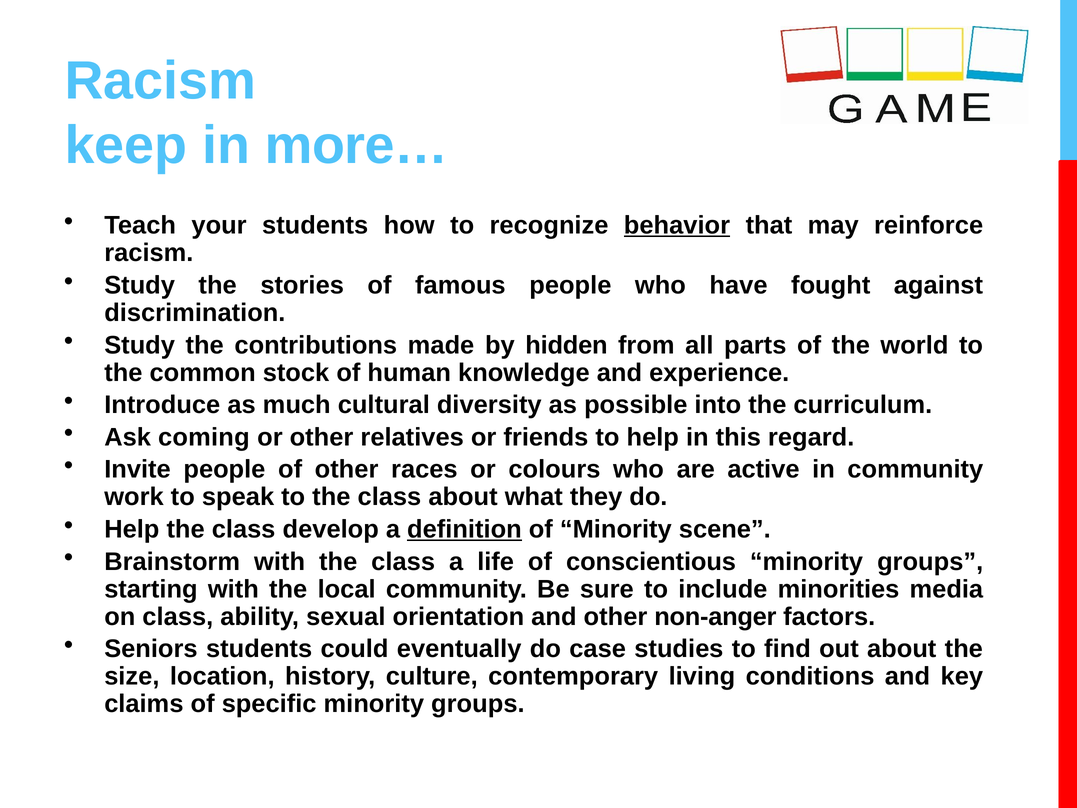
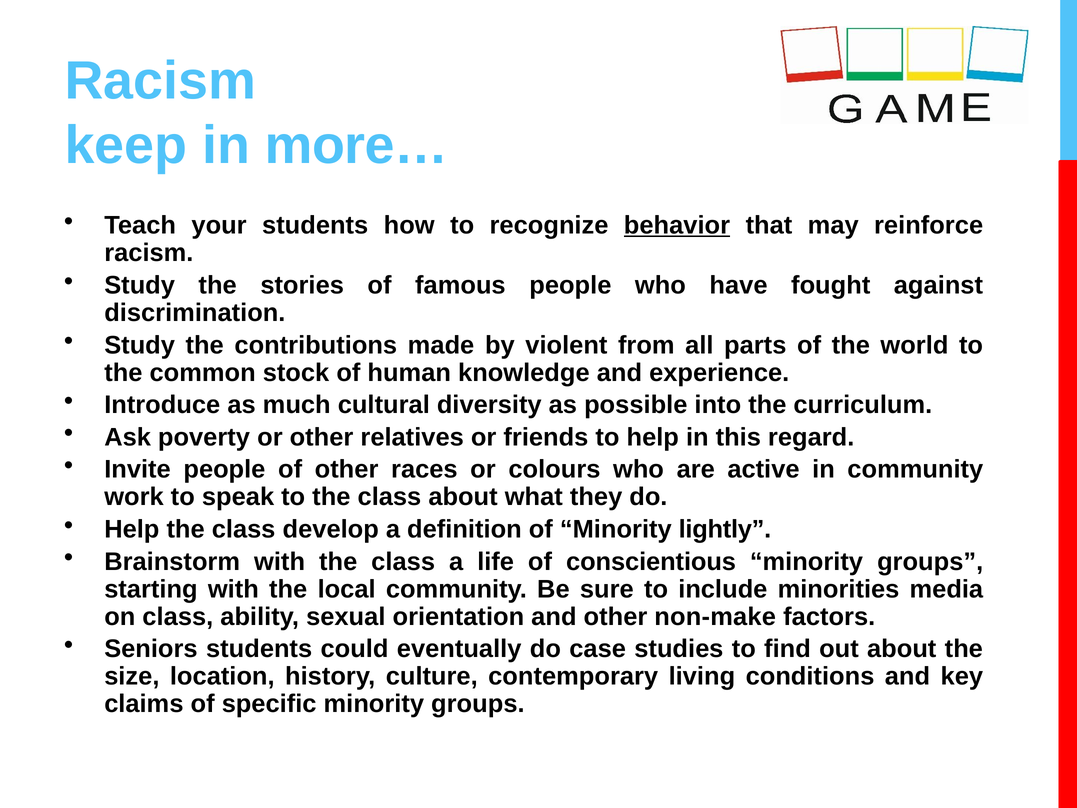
hidden: hidden -> violent (566, 345)
coming: coming -> poverty (204, 437)
definition underline: present -> none (464, 529)
scene: scene -> lightly (725, 529)
non-anger: non-anger -> non-make (715, 616)
